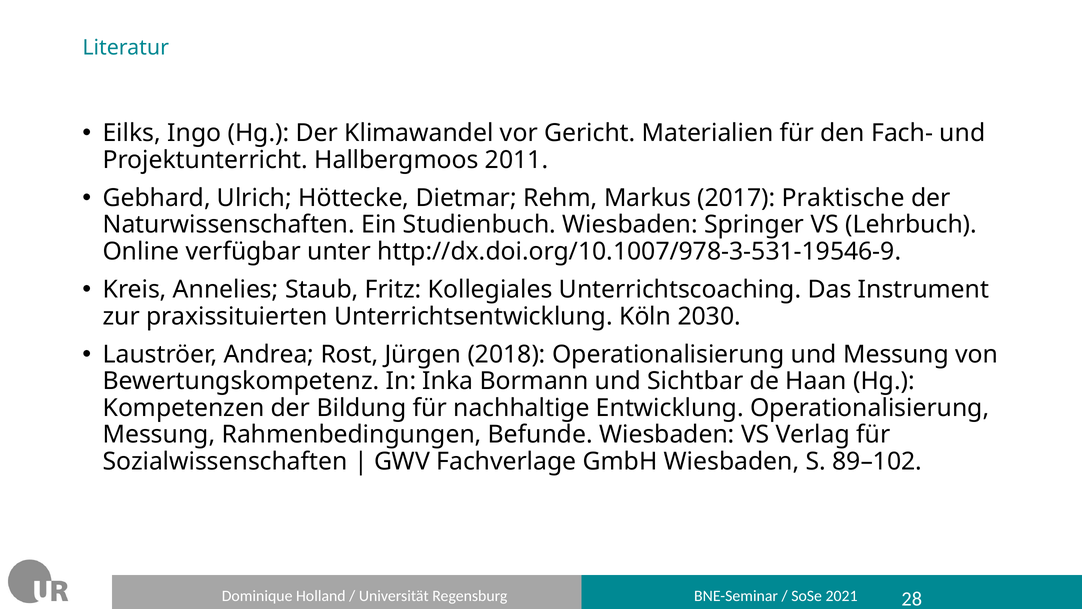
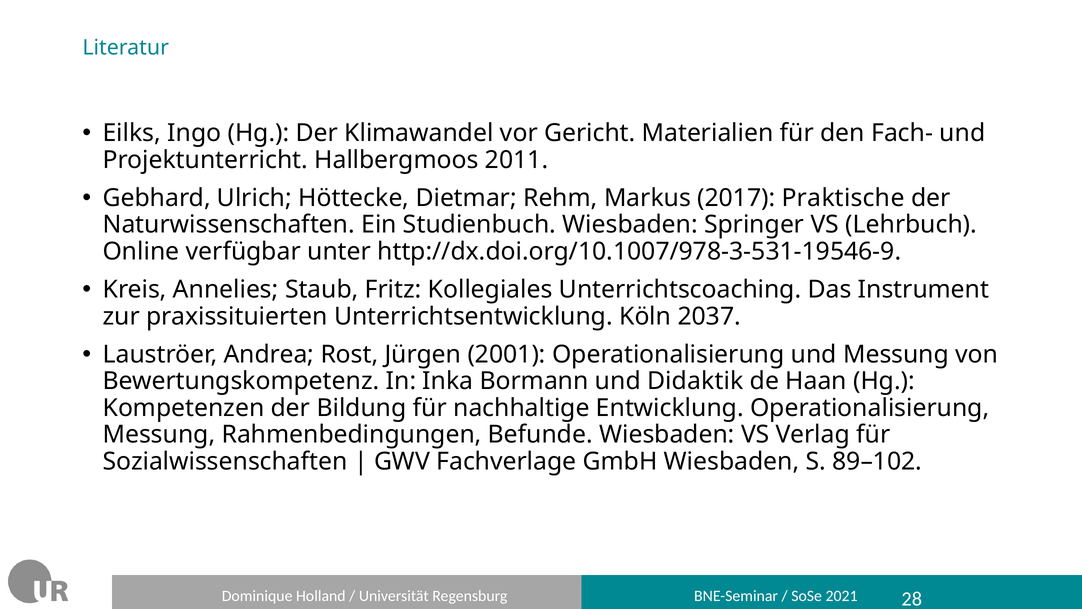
2030: 2030 -> 2037 (709, 316)
2018: 2018 -> 2001 (507, 354)
Sichtbar: Sichtbar -> Didaktik (695, 381)
